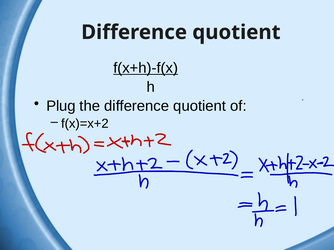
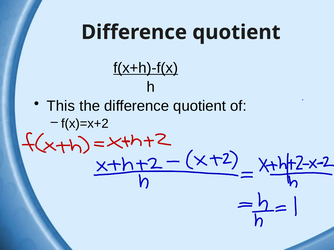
Plug: Plug -> This (61, 106)
